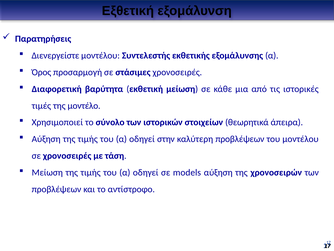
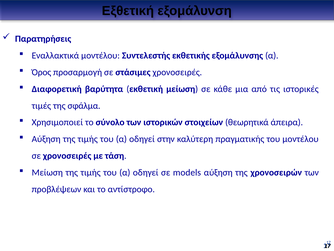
Διενεργείστε: Διενεργείστε -> Εναλλακτικά (55, 55)
μοντέλο: μοντέλο -> σφάλμα (84, 105)
καλύτερη προβλέψεων: προβλέψεων -> πραγματικής (240, 139)
